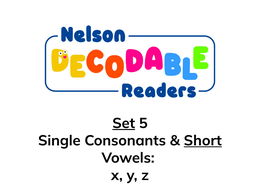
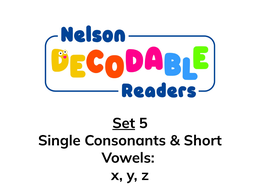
Short underline: present -> none (203, 141)
